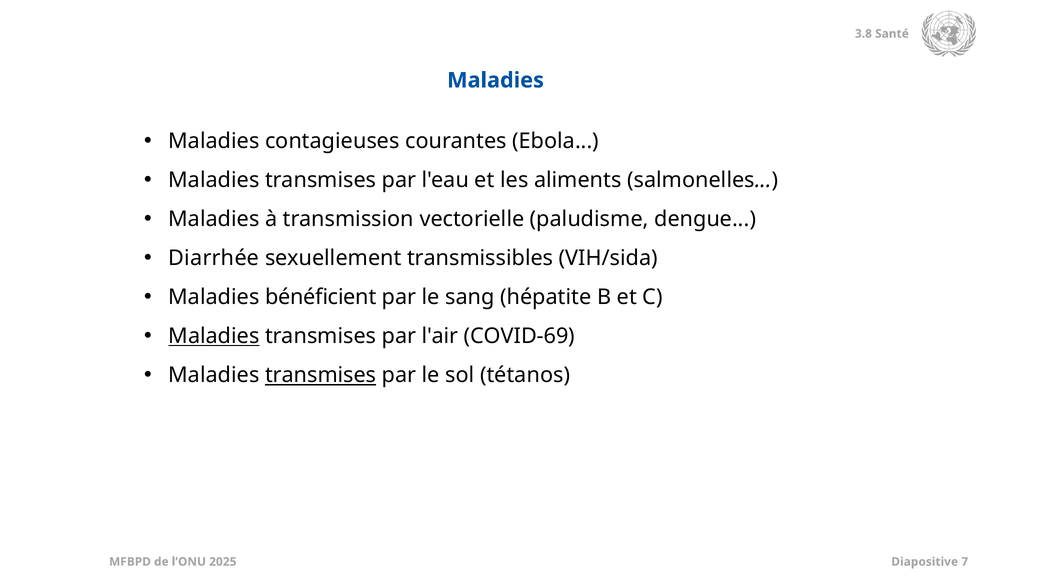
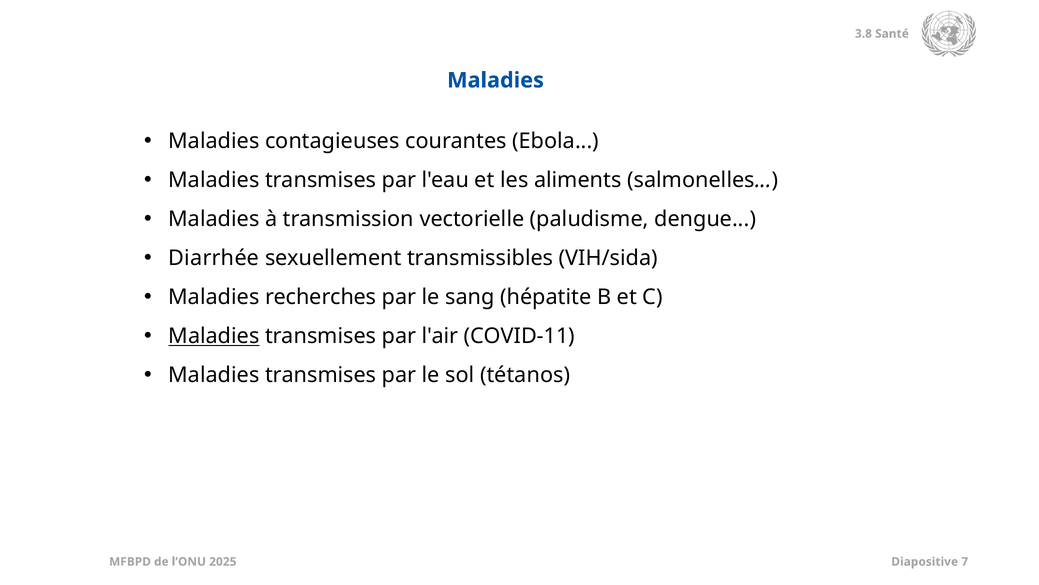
bénéficient: bénéficient -> recherches (321, 297)
COVID-69: COVID-69 -> COVID-11 (519, 336)
transmises underline: present -> none (321, 375)
